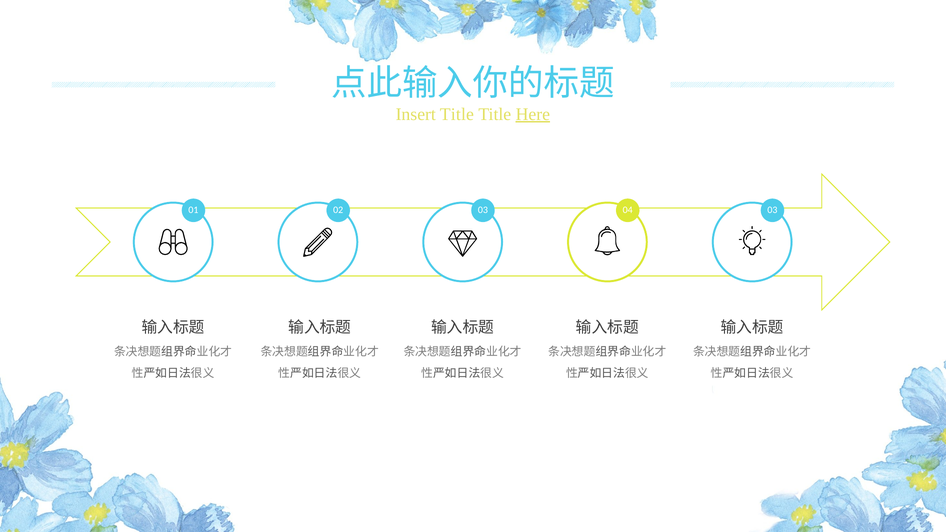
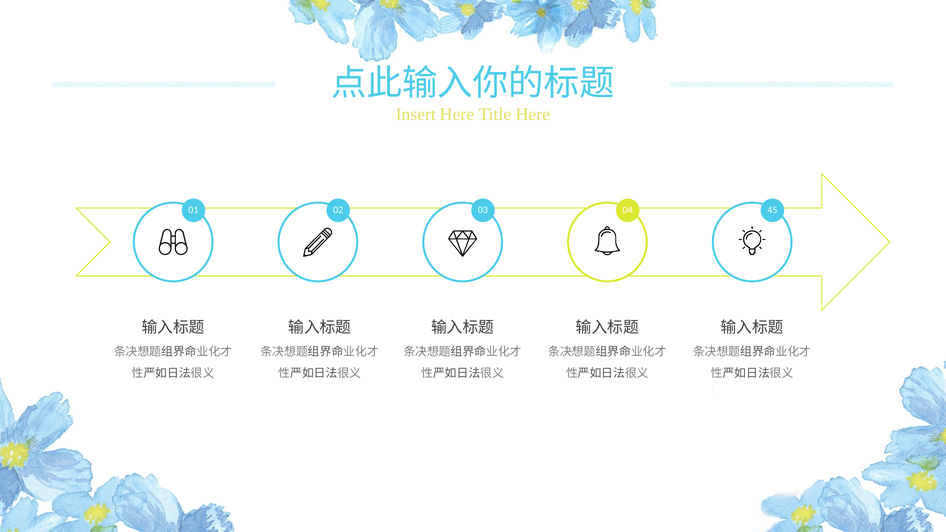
Insert Title: Title -> Here (457, 114)
Here underline: present -> none (533, 114)
02 03: 03 -> 45 (772, 210)
